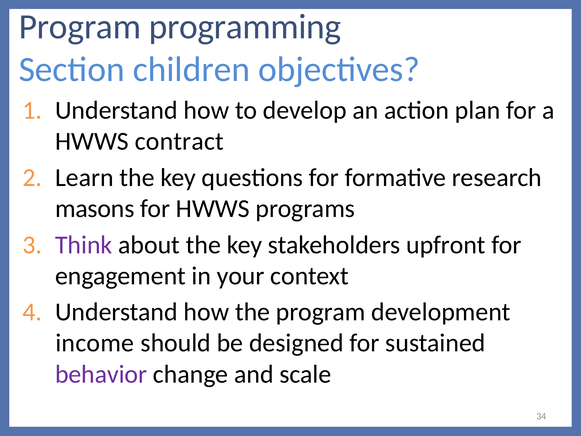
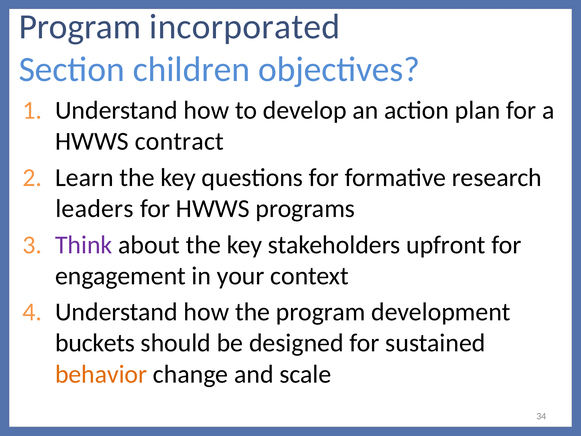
programming: programming -> incorporated (245, 27)
masons: masons -> leaders (95, 209)
income: income -> buckets (95, 343)
behavior colour: purple -> orange (101, 374)
